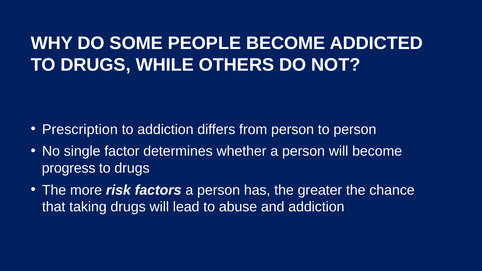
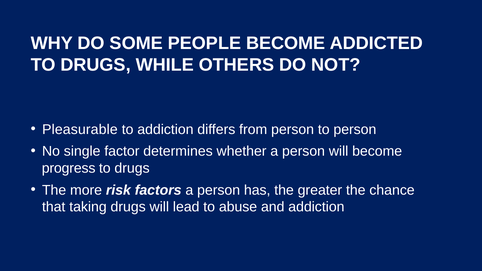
Prescription: Prescription -> Pleasurable (80, 129)
